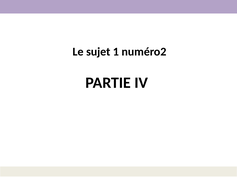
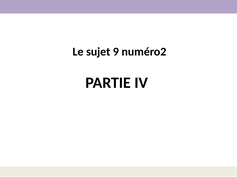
1: 1 -> 9 (116, 52)
